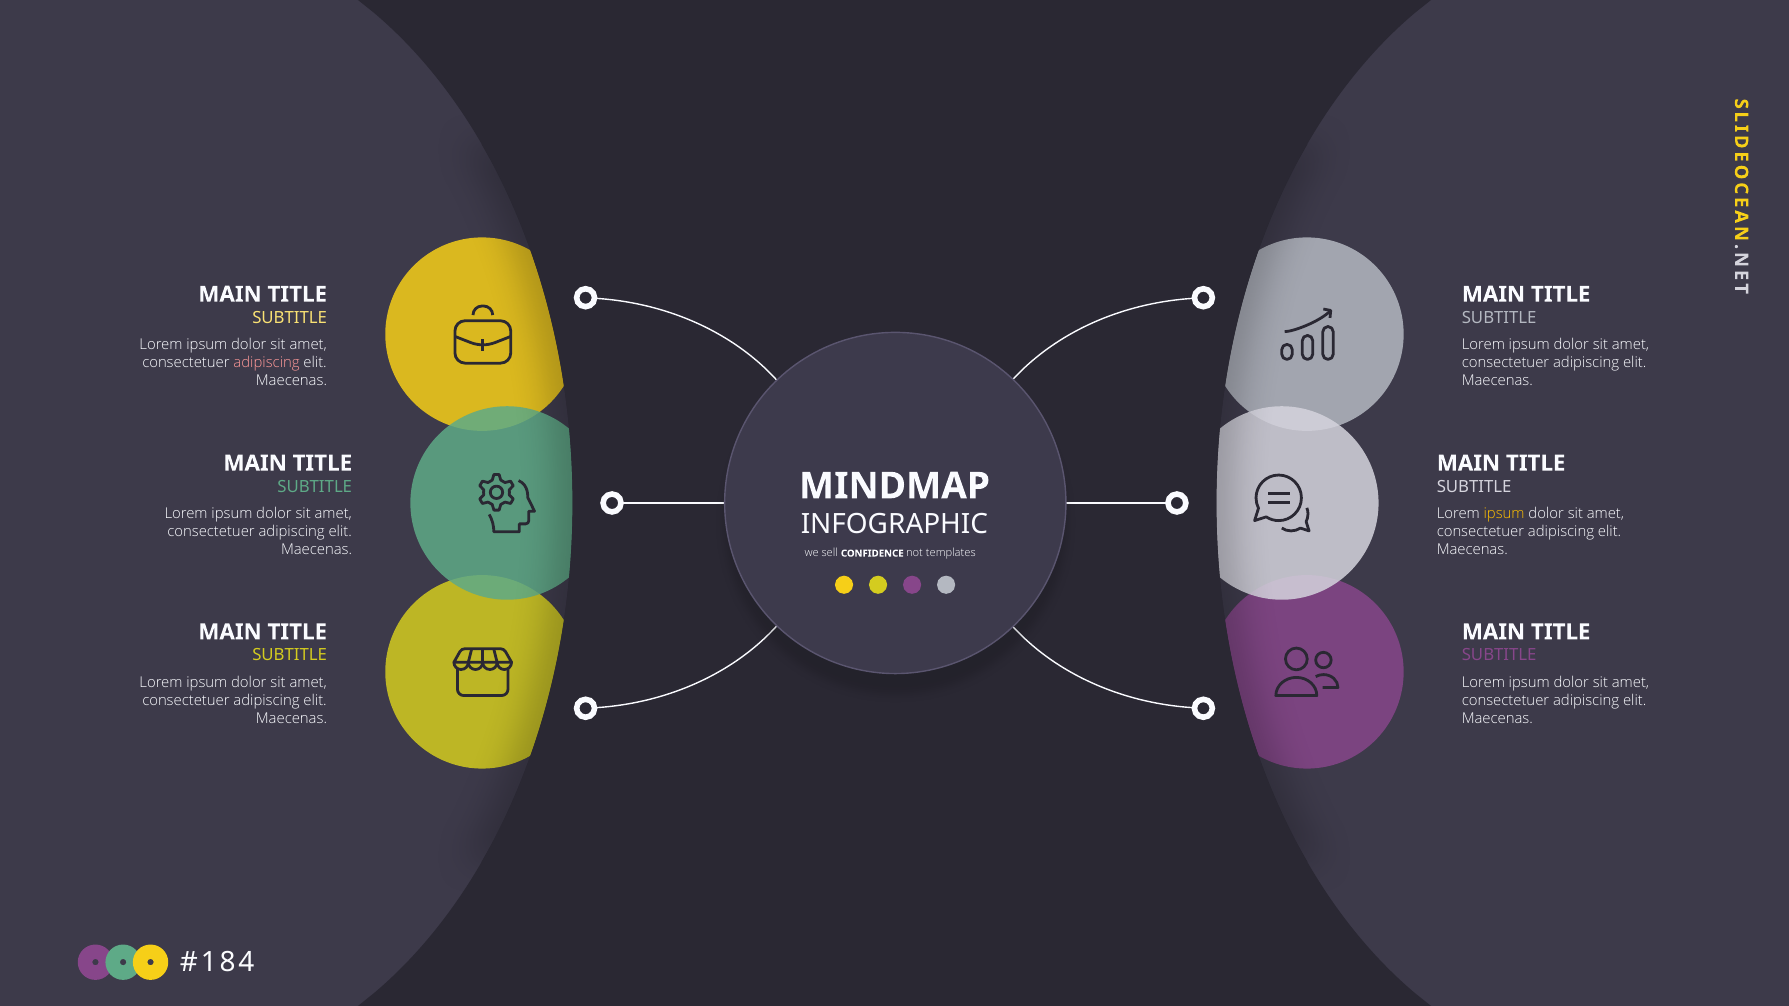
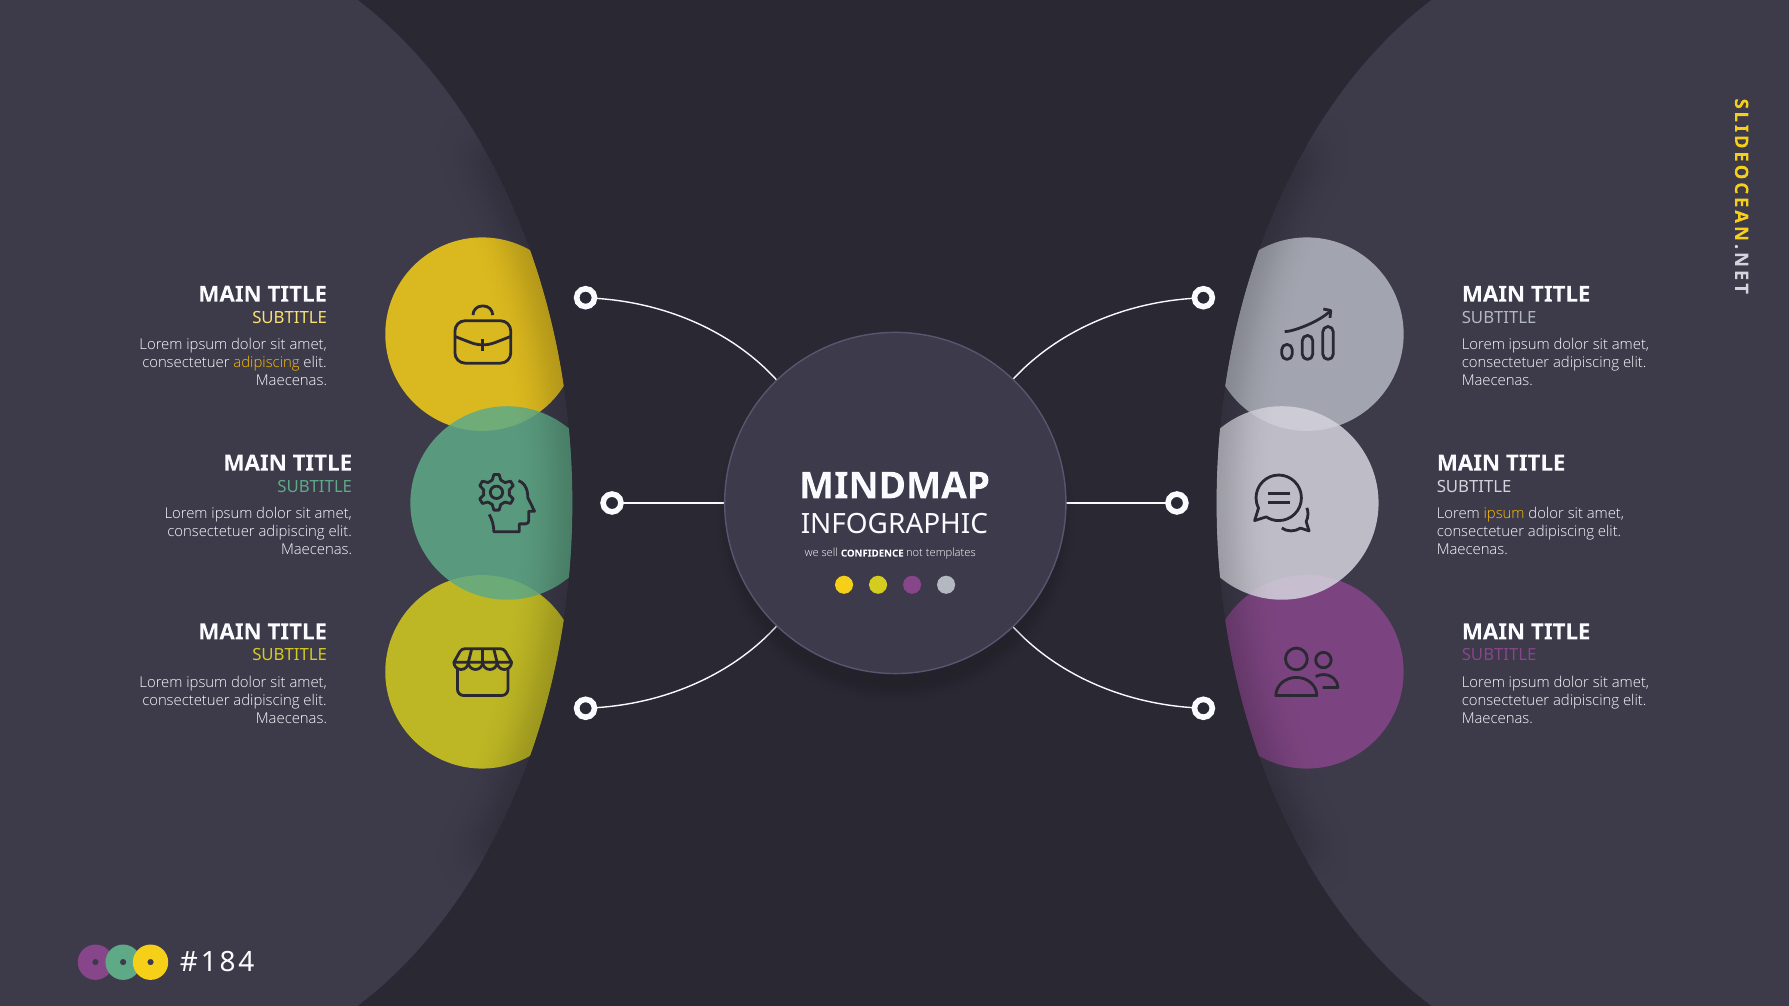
adipiscing colour: pink -> yellow (267, 363)
